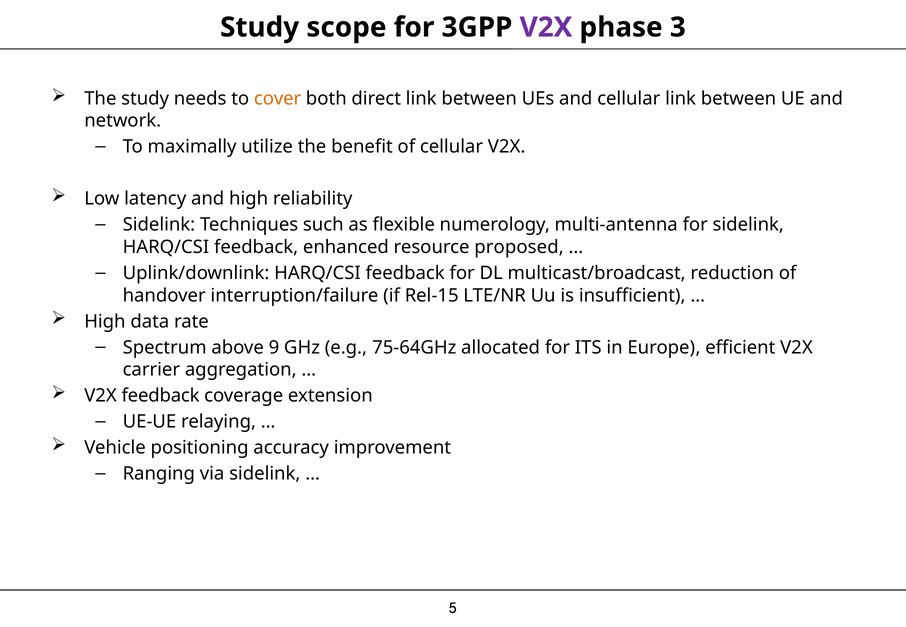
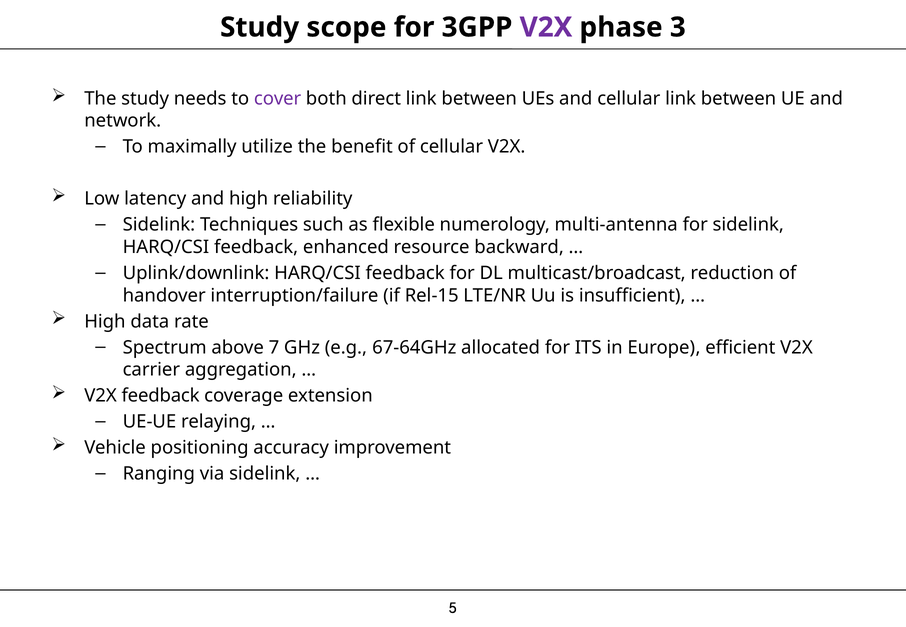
cover colour: orange -> purple (278, 99)
proposed: proposed -> backward (519, 247)
9: 9 -> 7 (274, 348)
75-64GHz: 75-64GHz -> 67-64GHz (414, 348)
